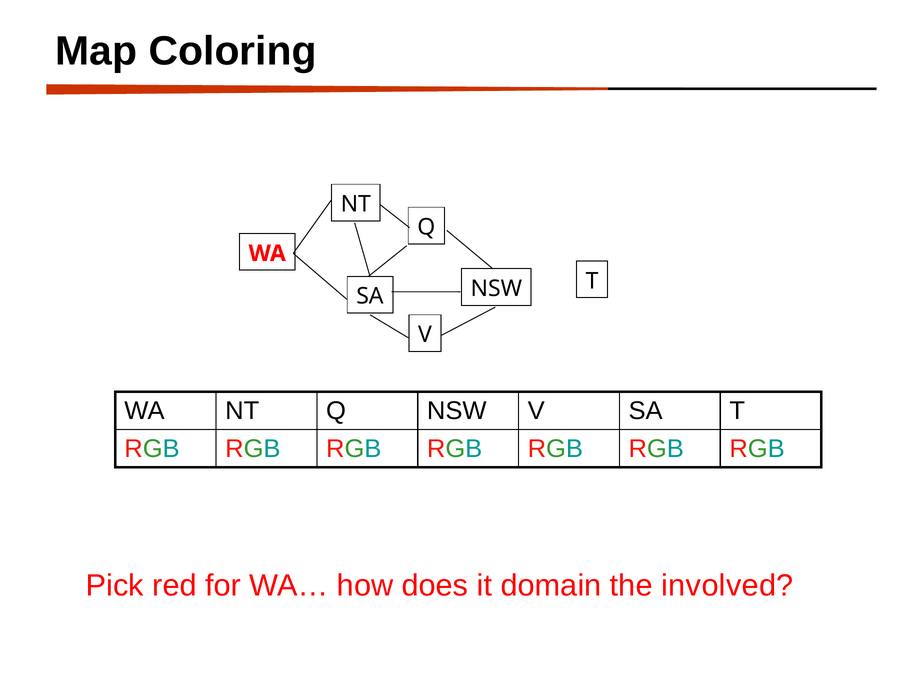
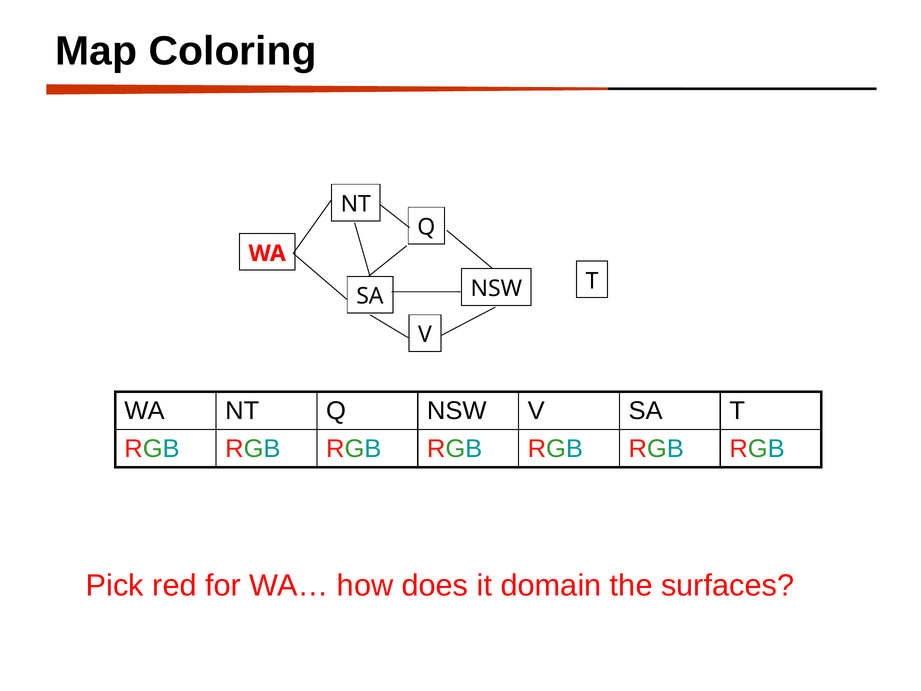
involved: involved -> surfaces (728, 585)
